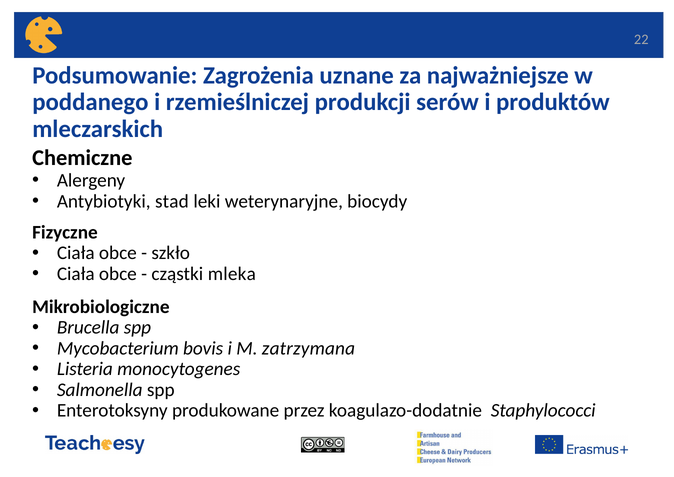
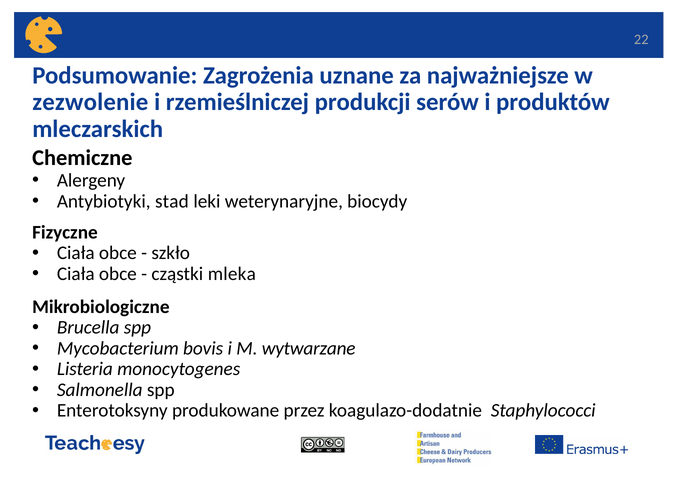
poddanego: poddanego -> zezwolenie (90, 102)
zatrzymana: zatrzymana -> wytwarzane (309, 348)
